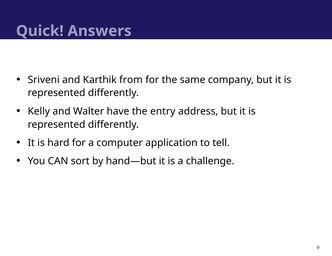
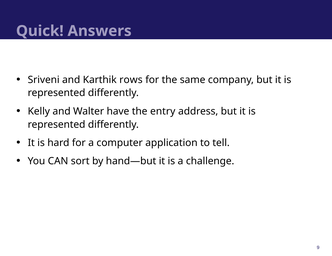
from: from -> rows (131, 80)
